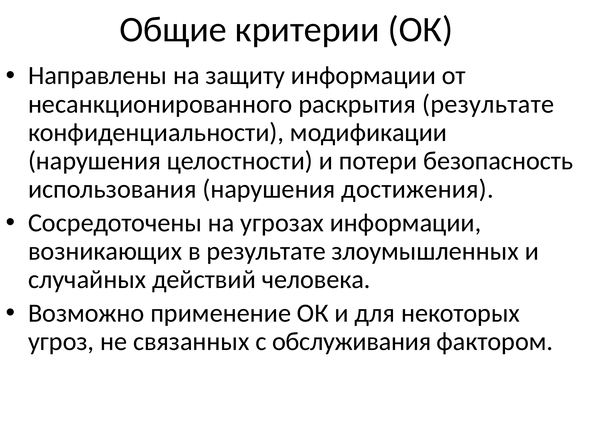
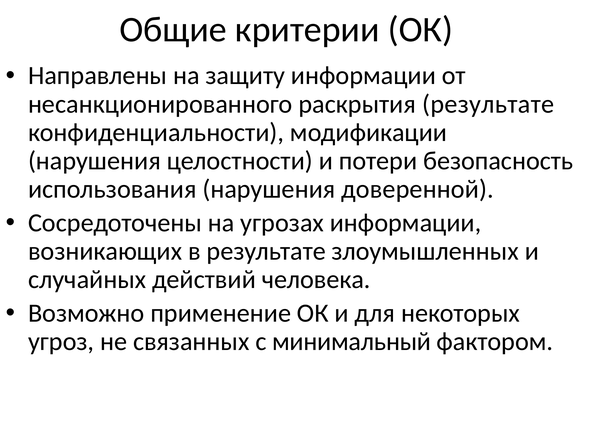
достижения: достижения -> доверенной (418, 189)
обслуживания: обслуживания -> минимальный (352, 341)
